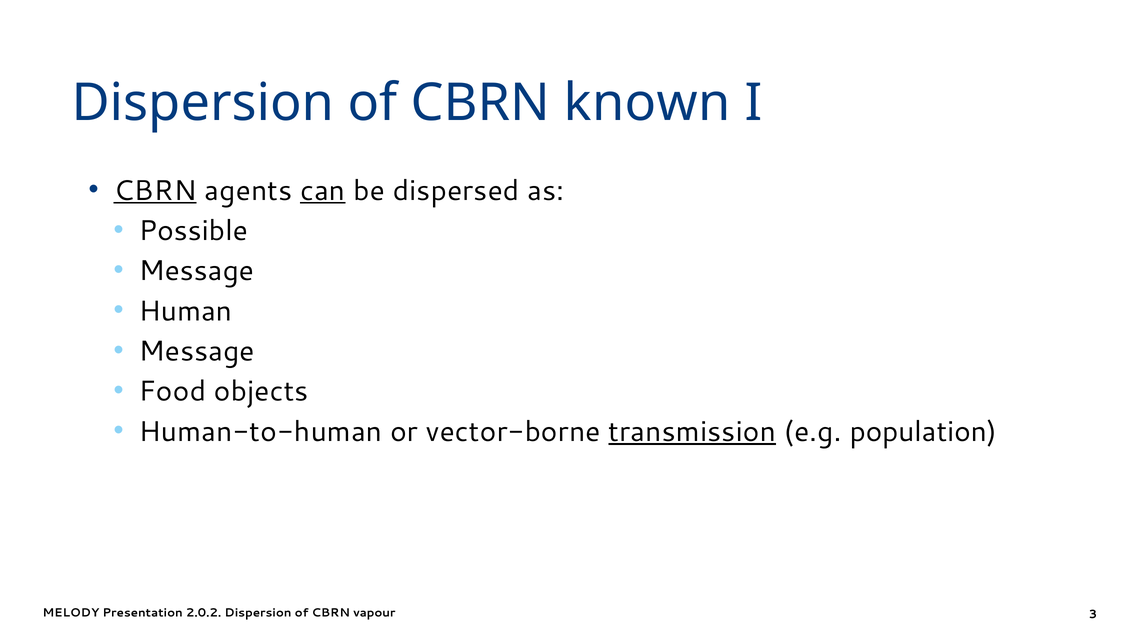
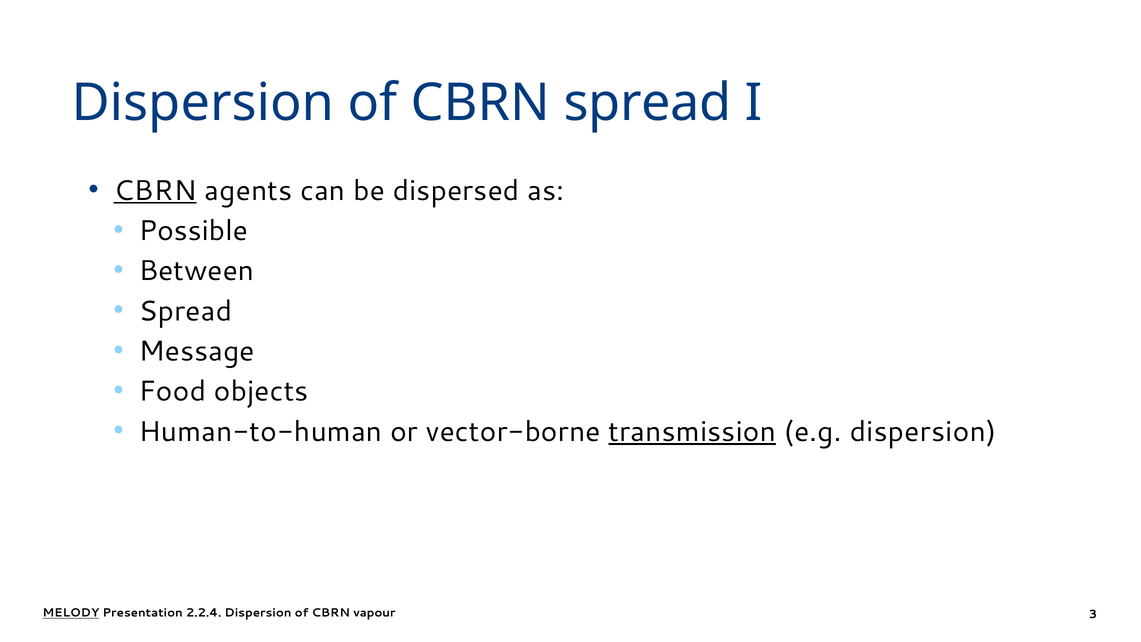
CBRN known: known -> spread (648, 103)
can underline: present -> none (323, 191)
Message: Message -> Between (196, 271)
Human: Human -> Spread (185, 311)
e.g population: population -> dispersion (923, 431)
MELODY underline: none -> present (71, 613)
2.0.2: 2.0.2 -> 2.2.4 (204, 613)
